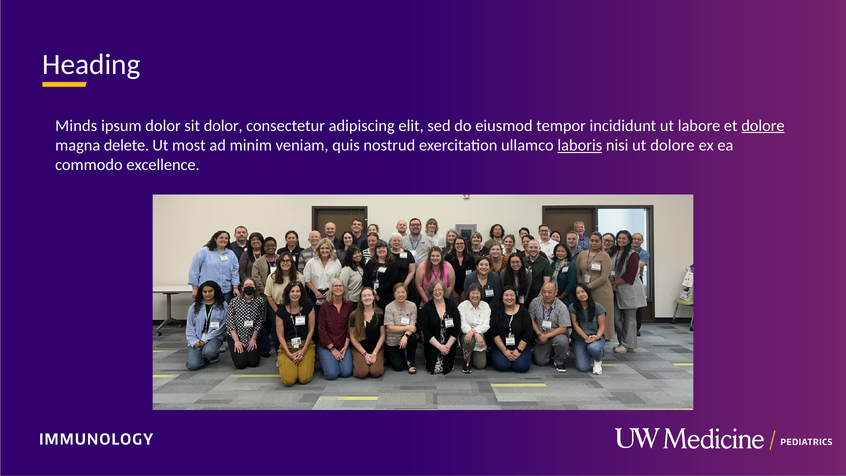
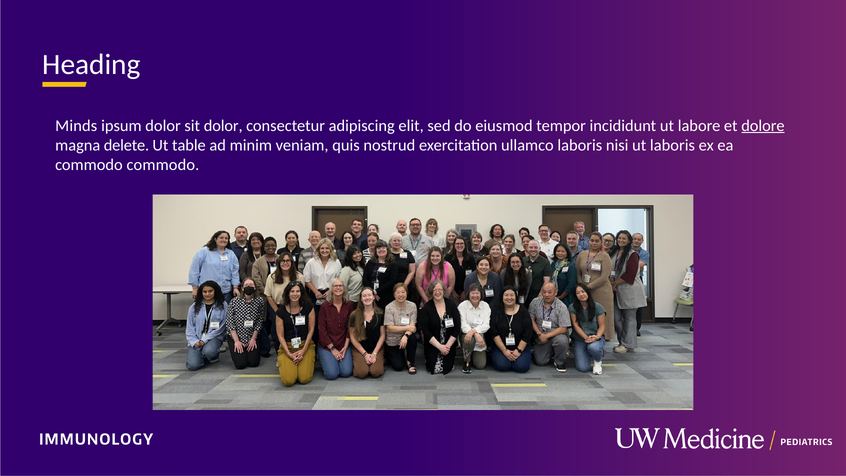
most: most -> table (189, 145)
laboris underline: present -> none (580, 145)
ut dolore: dolore -> laboris (672, 145)
commodo excellence: excellence -> commodo (163, 165)
